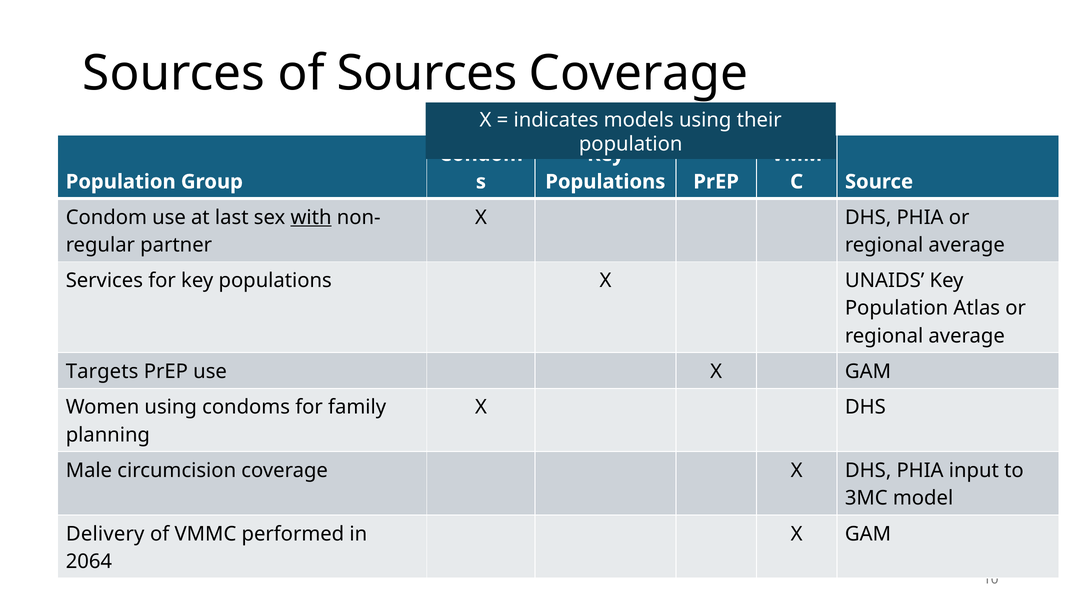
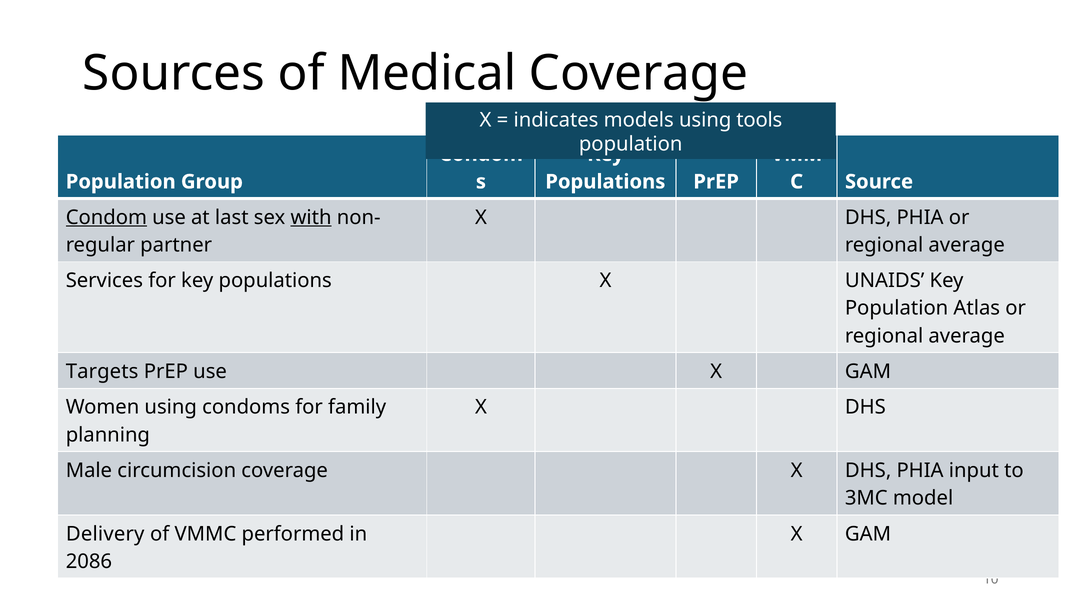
of Sources: Sources -> Medical (427, 73)
their: their -> tools (759, 120)
Condom underline: none -> present (106, 217)
2064: 2064 -> 2086 (89, 562)
